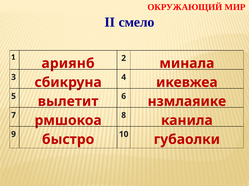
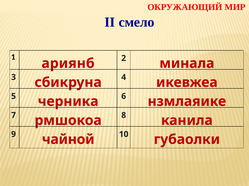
вылетит: вылетит -> черника (68, 102)
быстро: быстро -> чайной (68, 140)
